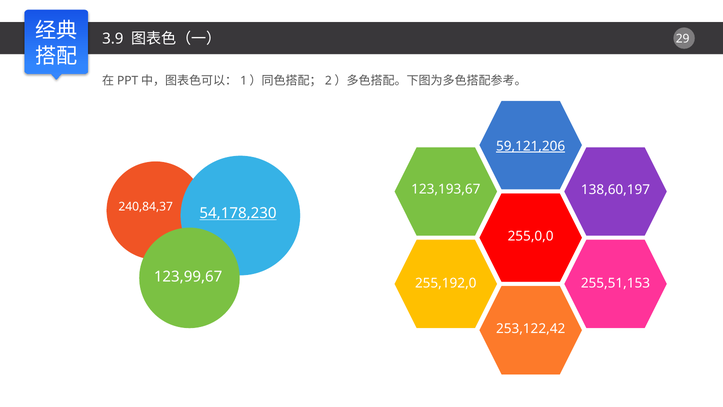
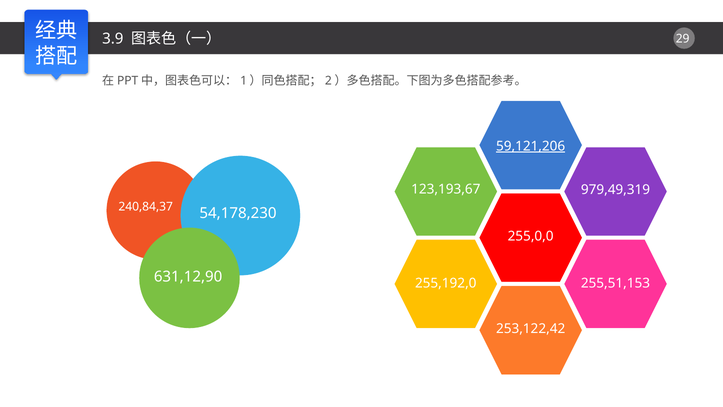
138,60,197: 138,60,197 -> 979,49,319 (616, 189)
54,178,230 underline: present -> none (238, 213)
123,99,67: 123,99,67 -> 631,12,90 (188, 277)
